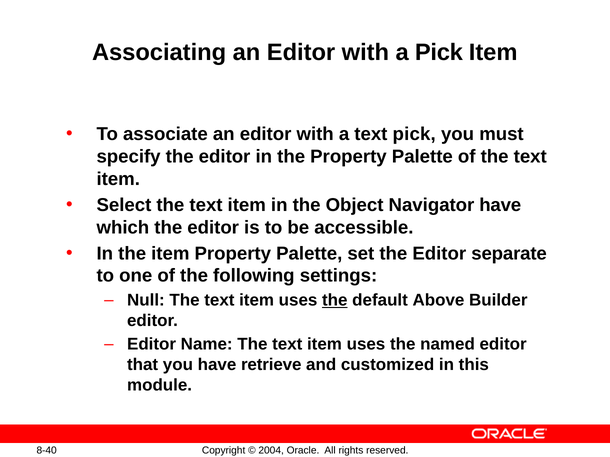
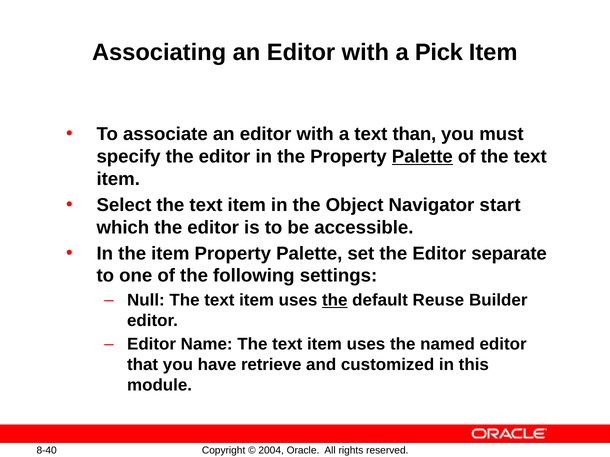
text pick: pick -> than (414, 134)
Palette underline: none -> present (422, 157)
Navigator have: have -> start (500, 205)
Above: Above -> Reuse (438, 301)
